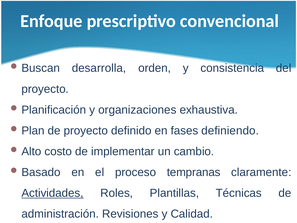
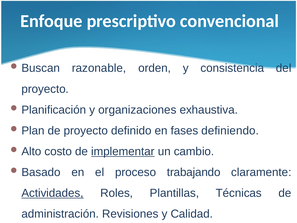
desarrolla: desarrolla -> razonable (99, 68)
implementar underline: none -> present (123, 151)
tempranas: tempranas -> trabajando (194, 172)
